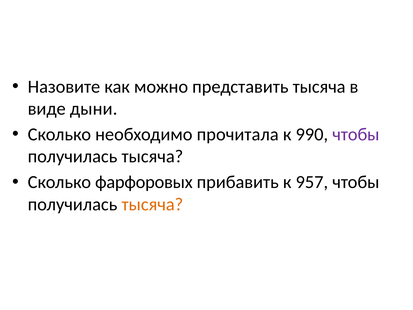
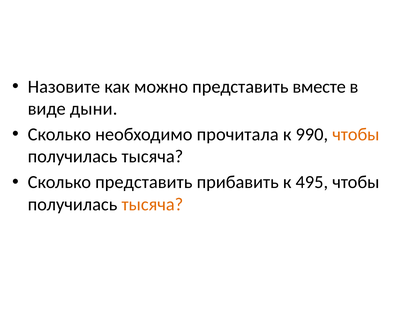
представить тысяча: тысяча -> вместе (319, 87)
чтобы colour: purple -> orange (356, 134)
Сколько фарфоровых: фарфоровых -> представить (144, 182)
957: 957 -> 495 (312, 182)
